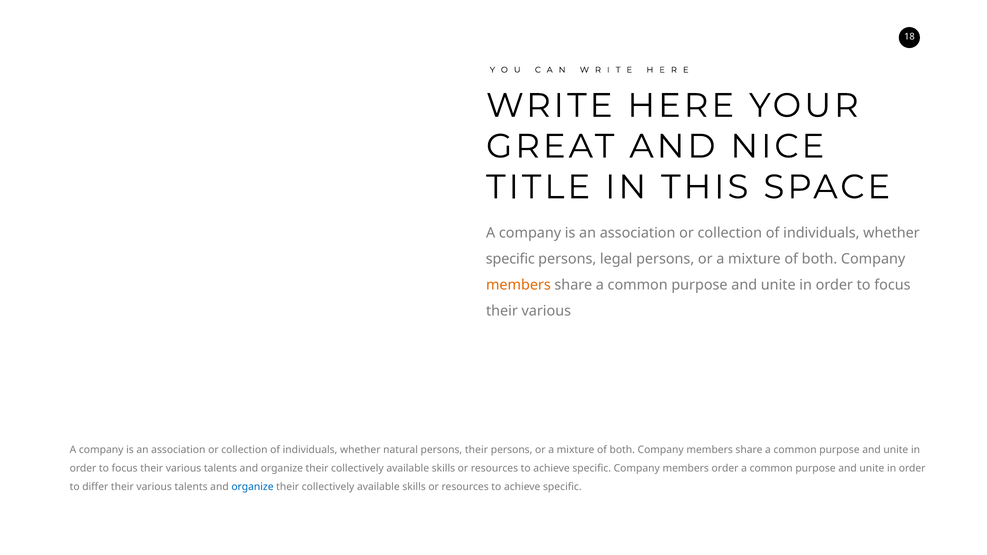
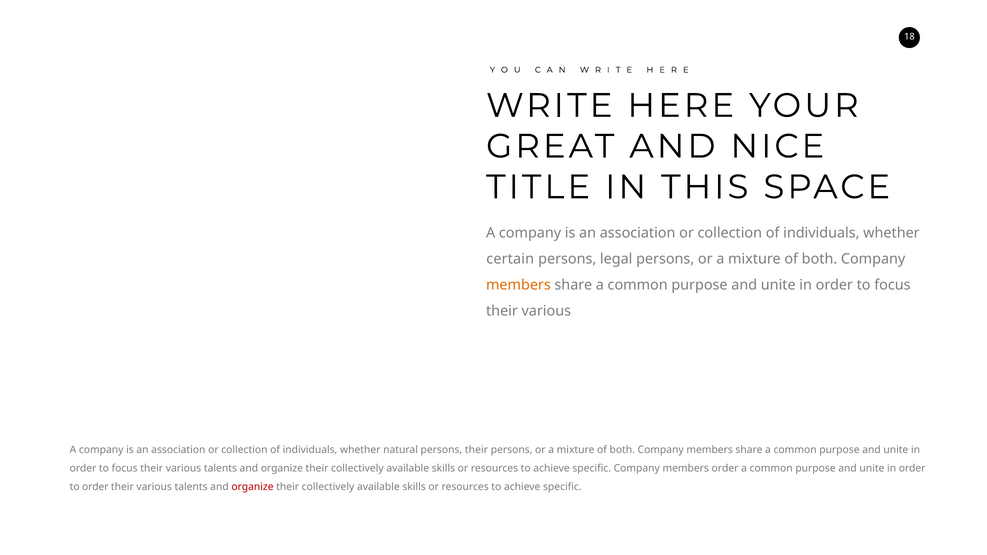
specific: specific -> certain (510, 259)
to differ: differ -> order (95, 487)
organize colour: blue -> red (252, 487)
